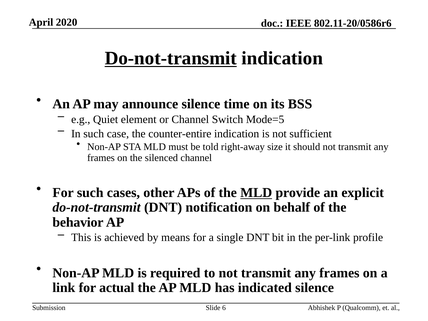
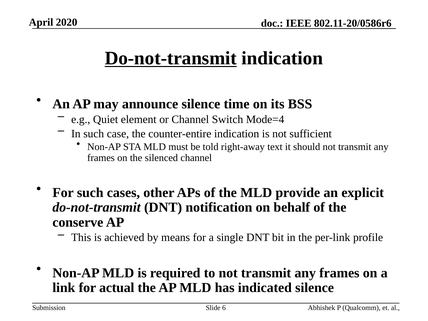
Mode=5: Mode=5 -> Mode=4 (265, 119)
size: size -> text (275, 147)
MLD underline: present -> none (256, 193)
behavior: behavior -> conserve (78, 222)
